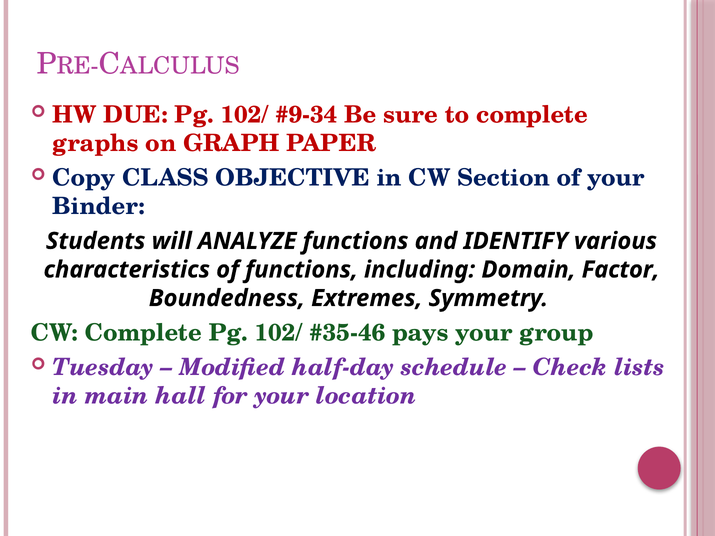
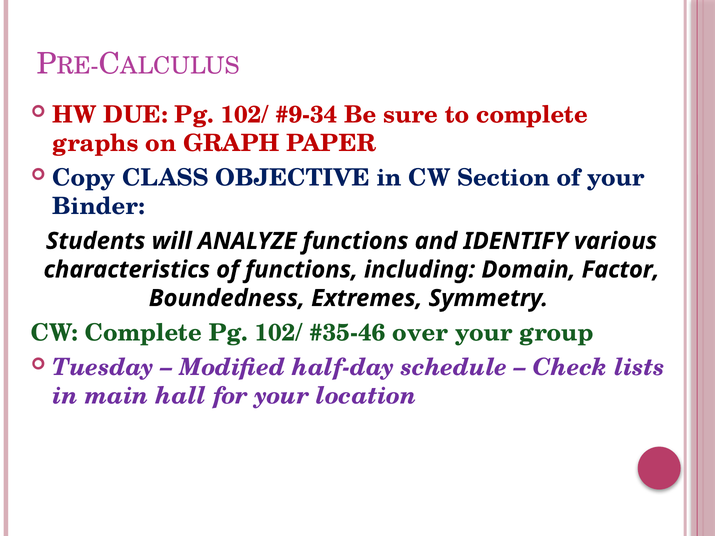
pays: pays -> over (420, 333)
